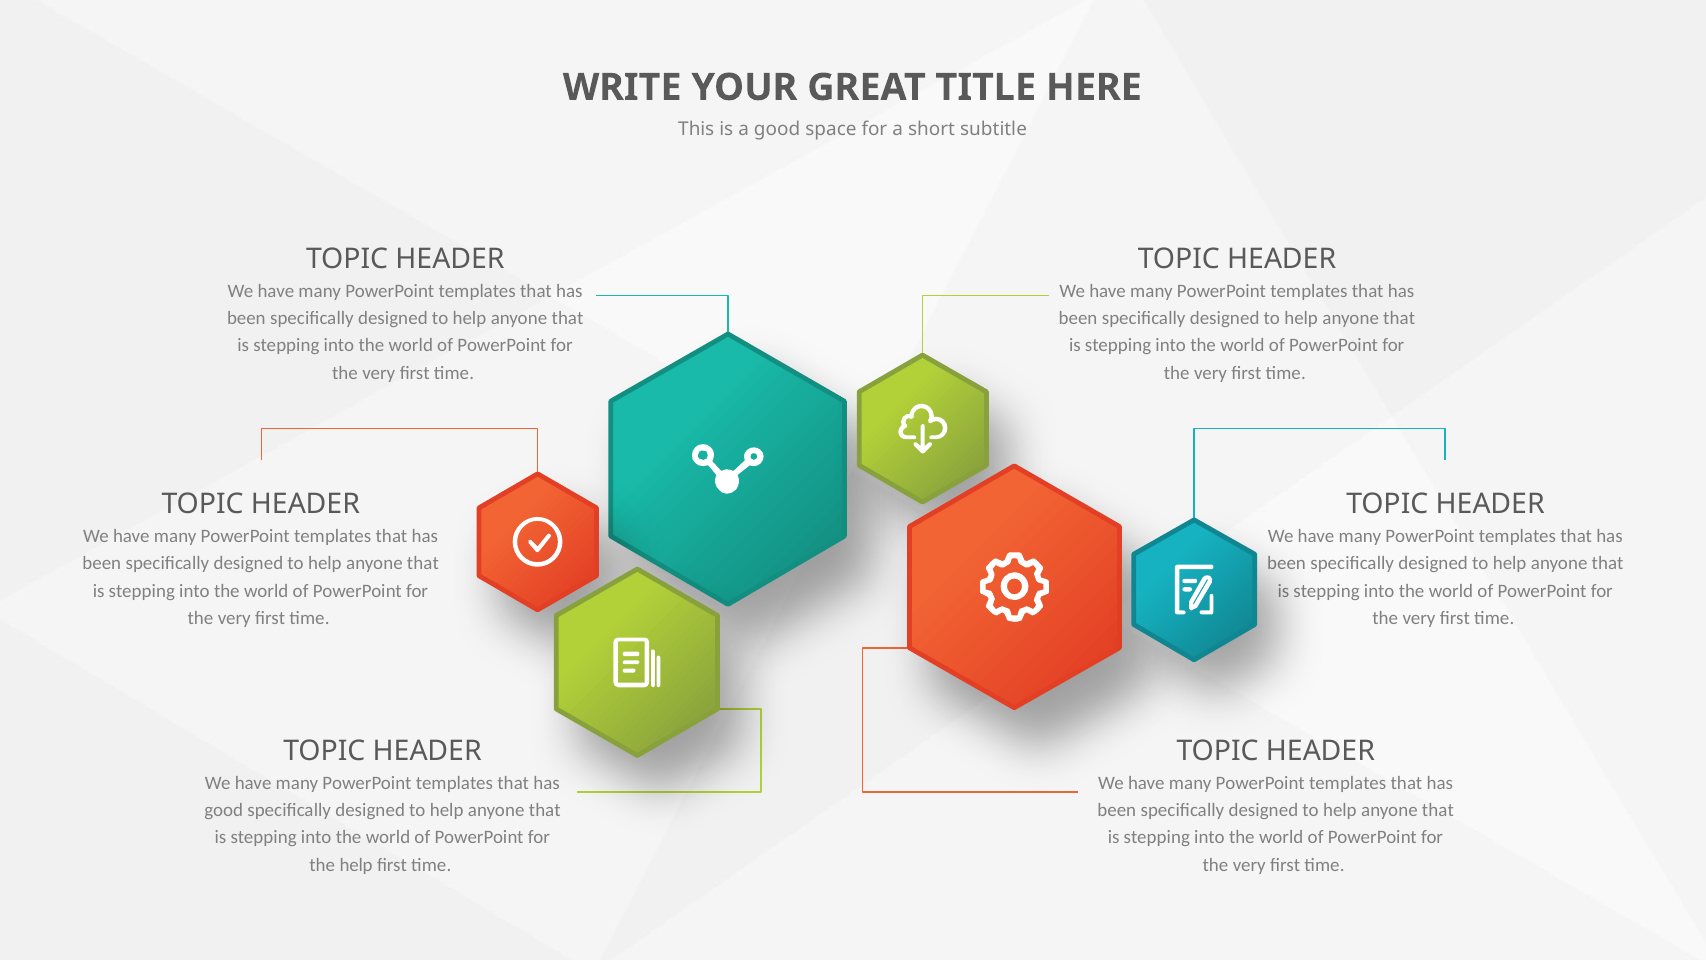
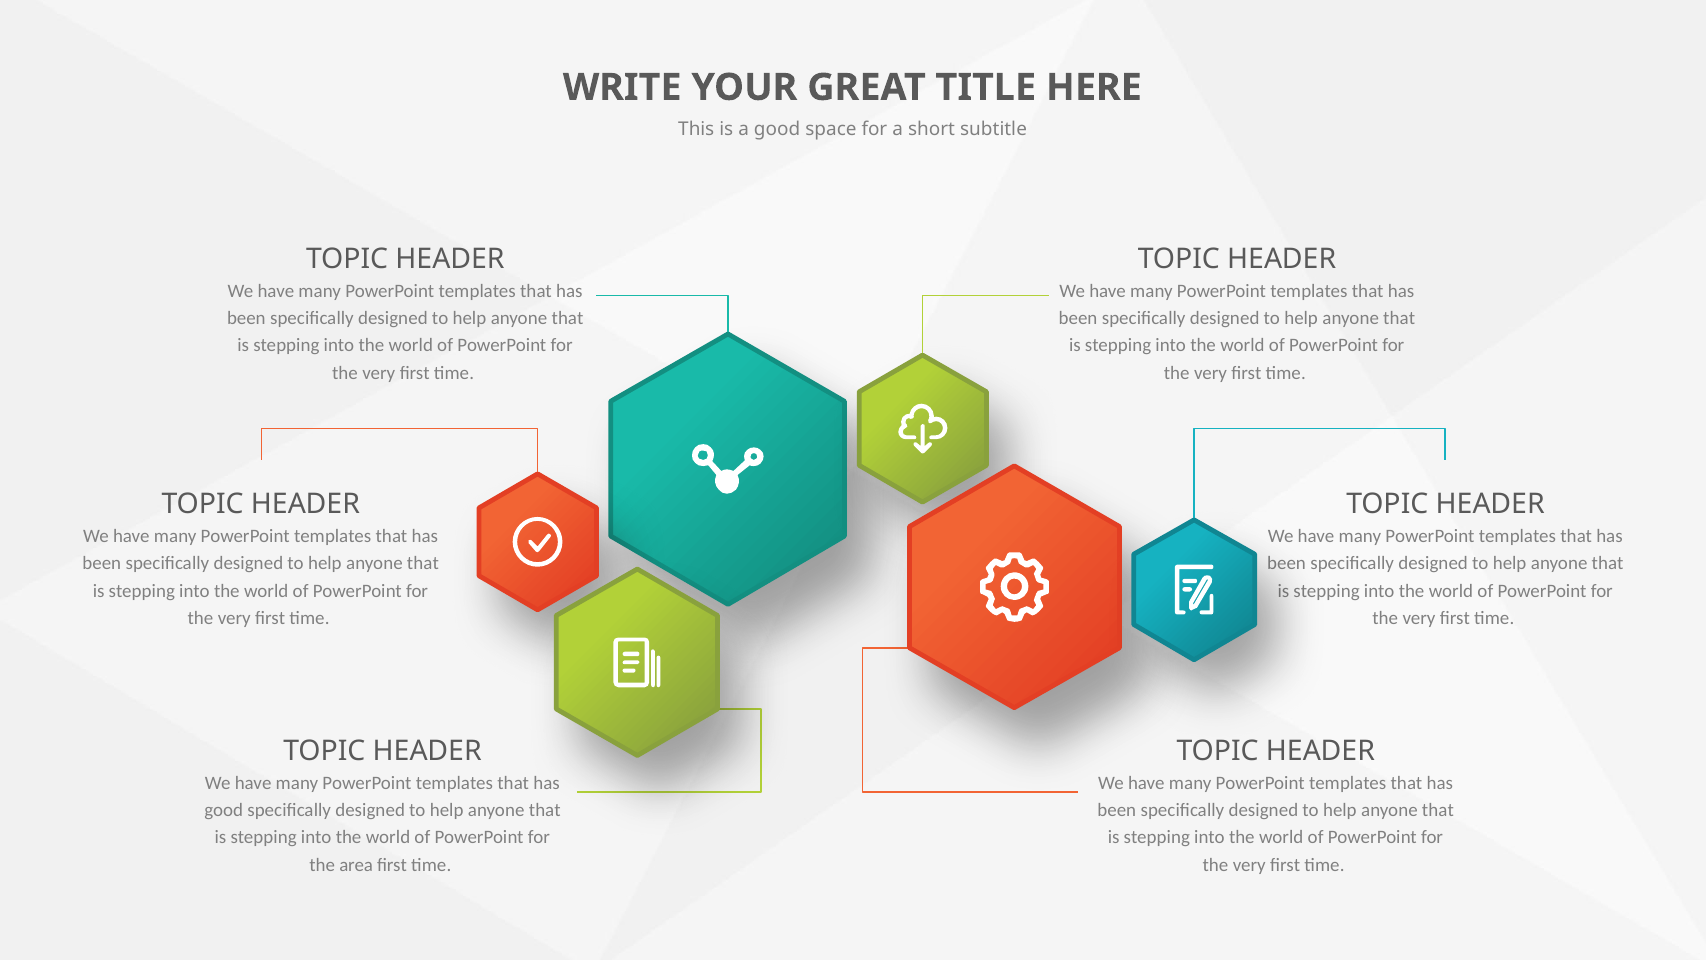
the help: help -> area (356, 864)
